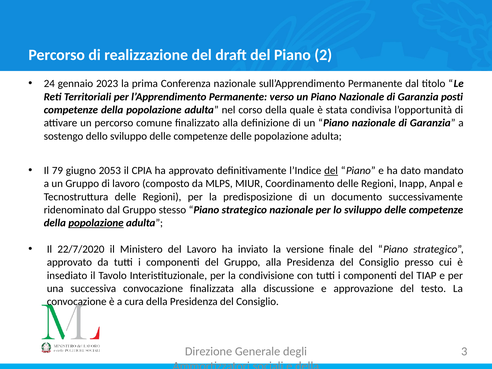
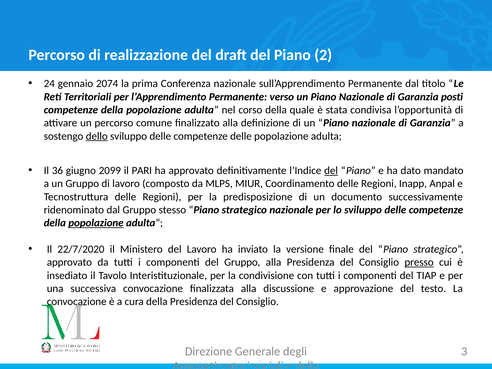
2023: 2023 -> 2074 (107, 84)
dello underline: none -> present (97, 136)
79: 79 -> 36 (57, 171)
2053: 2053 -> 2099 (110, 171)
CPIA: CPIA -> PARI (142, 171)
presso underline: none -> present (419, 262)
